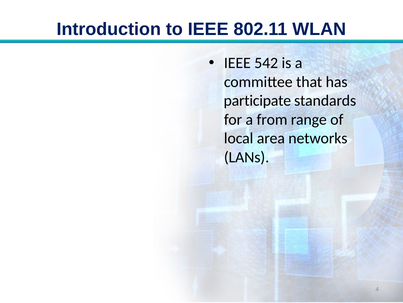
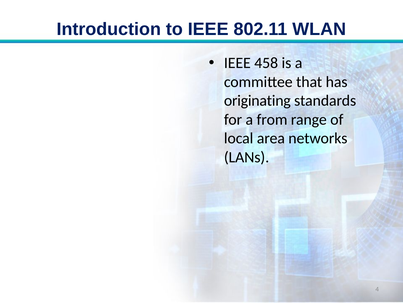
542: 542 -> 458 (266, 63)
participate: participate -> originating (257, 100)
